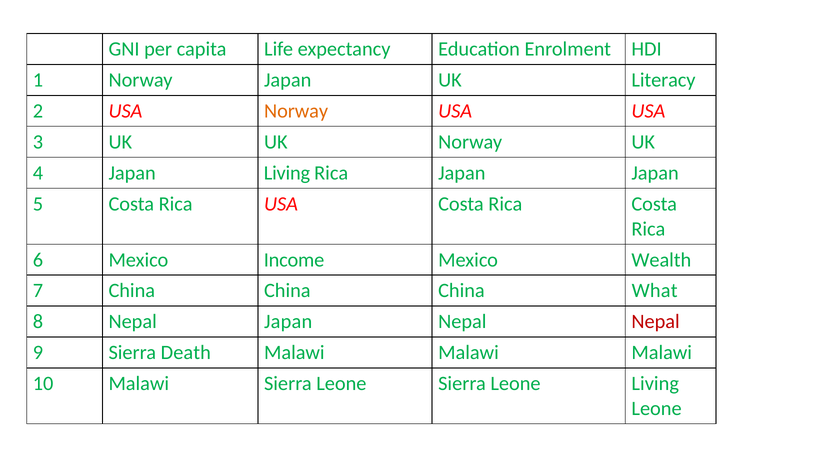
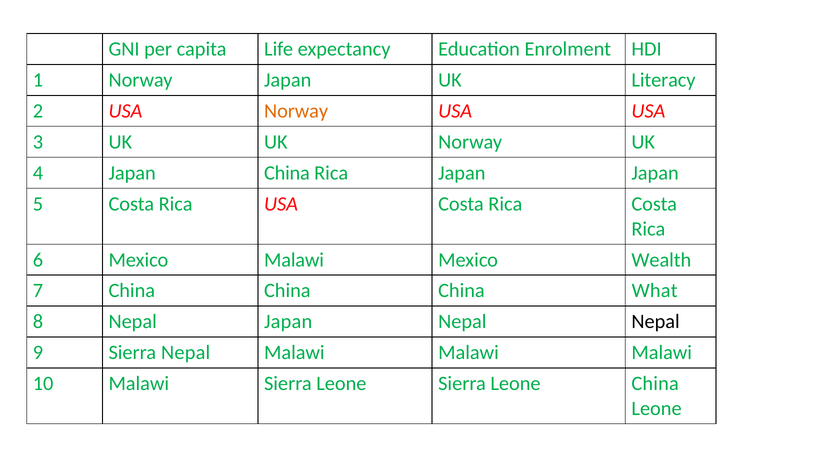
Japan Living: Living -> China (287, 173)
Mexico Income: Income -> Malawi (294, 260)
Nepal colour: red -> black (656, 322)
Sierra Death: Death -> Nepal (186, 353)
Leone Living: Living -> China (655, 384)
